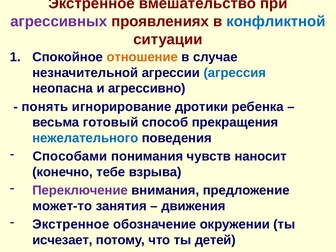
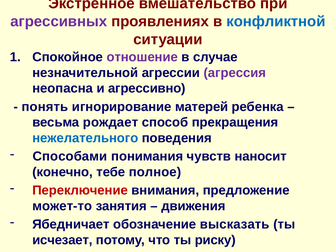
отношение colour: orange -> purple (142, 57)
агрессия colour: blue -> purple (235, 73)
дротики: дротики -> матерей (202, 107)
готовый: готовый -> рождает (111, 122)
взрыва: взрыва -> полное (155, 172)
Переключение colour: purple -> red (80, 190)
Экстренное: Экстренное -> Ябедничает (71, 224)
окружении: окружении -> высказать (235, 224)
детей: детей -> риску (215, 240)
